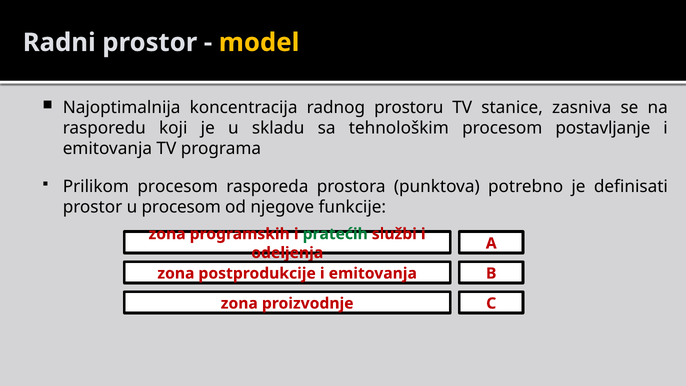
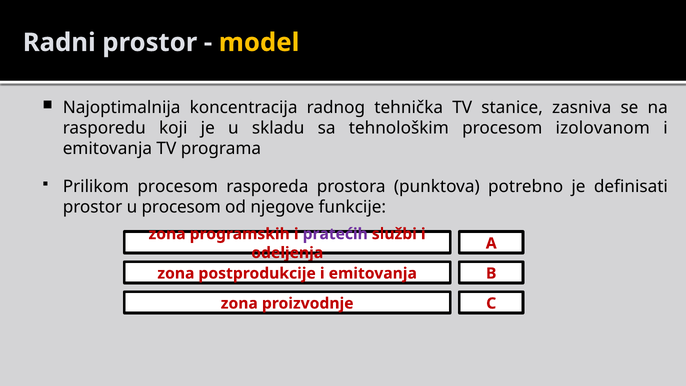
prostoru: prostoru -> tehnička (409, 108)
postavljanje: postavljanje -> izolovanom (603, 128)
pratećih colour: green -> purple (335, 234)
